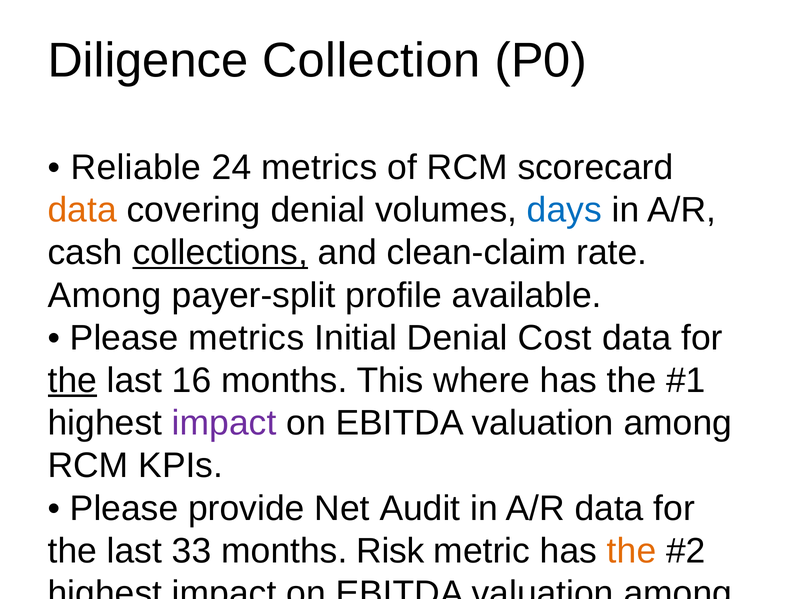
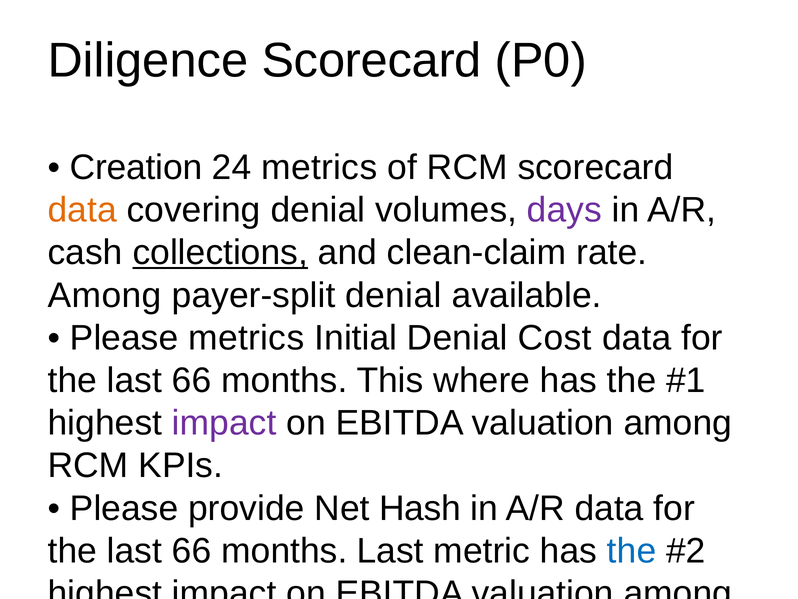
Diligence Collection: Collection -> Scorecard (372, 61)
Reliable: Reliable -> Creation (136, 167)
days colour: blue -> purple (564, 210)
payer-split profile: profile -> denial (393, 295)
the underline: present -> none (72, 380)
16: 16 -> 66 (192, 380)
Audit: Audit -> Hash (420, 508)
33: 33 -> 66 (192, 550)
months Risk: Risk -> Last (390, 550)
the colour: orange -> blue (632, 550)
